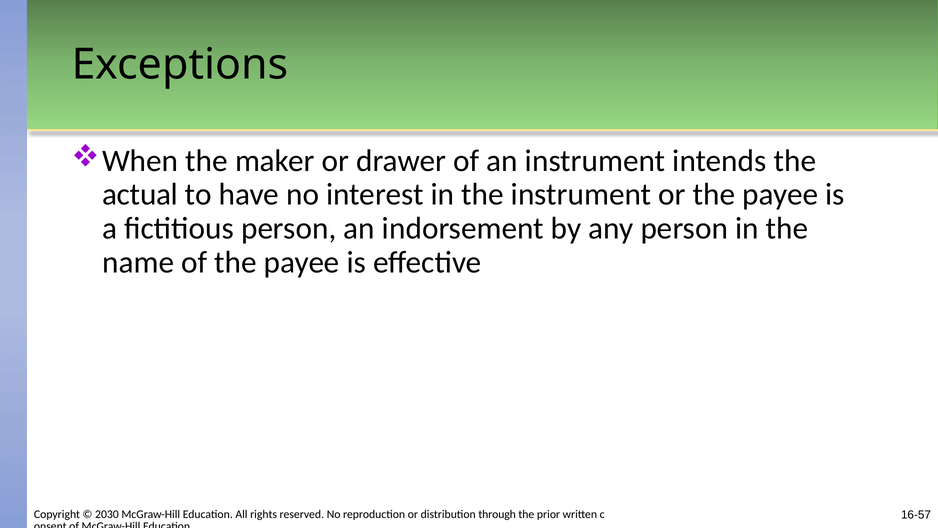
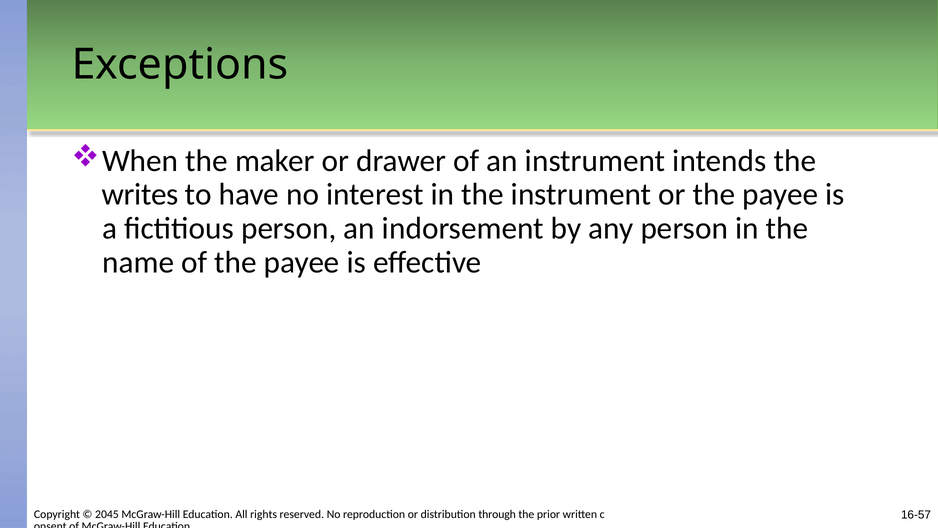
actual: actual -> writes (140, 194)
2030: 2030 -> 2045 (107, 514)
